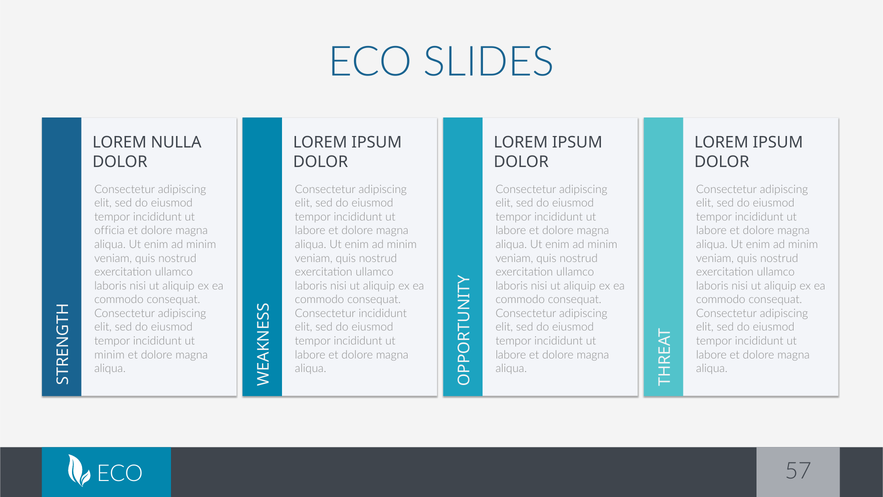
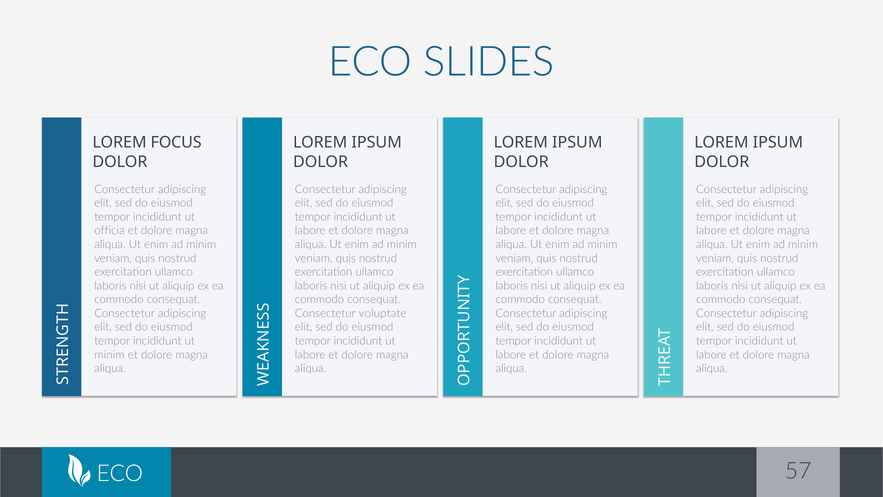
NULLA: NULLA -> FOCUS (176, 142)
Consectetur incididunt: incididunt -> voluptate (383, 313)
